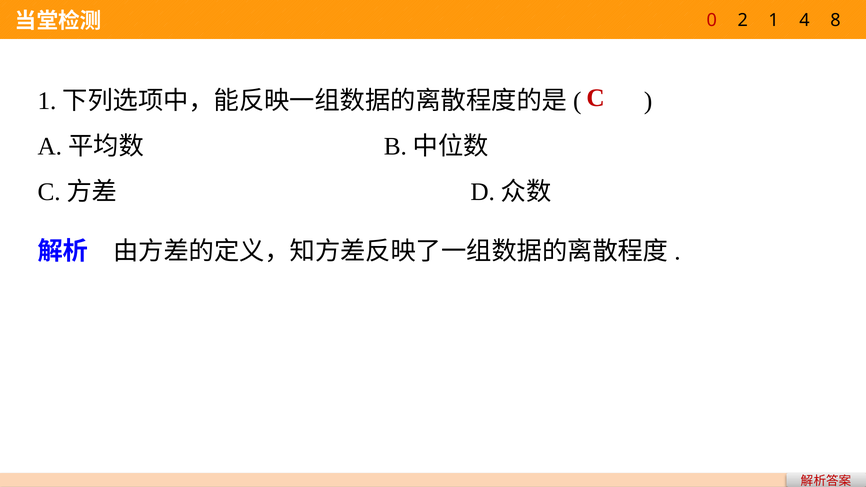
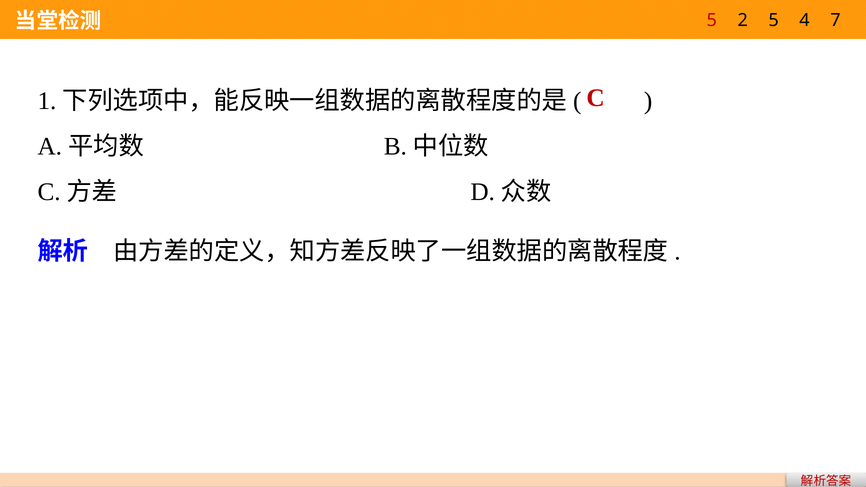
0: 0 -> 5 (712, 20)
2 1: 1 -> 5 (774, 20)
8: 8 -> 7 (835, 20)
